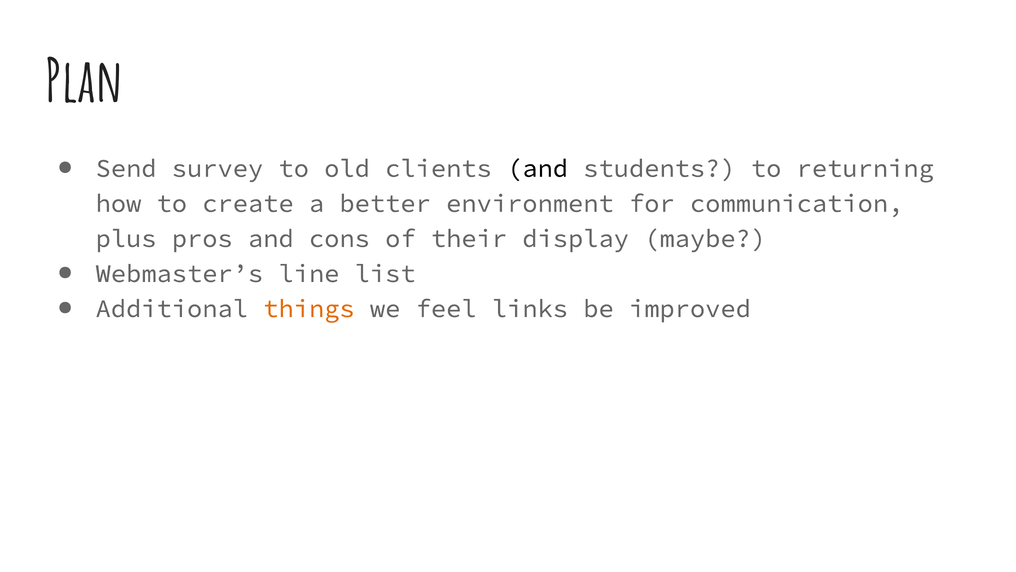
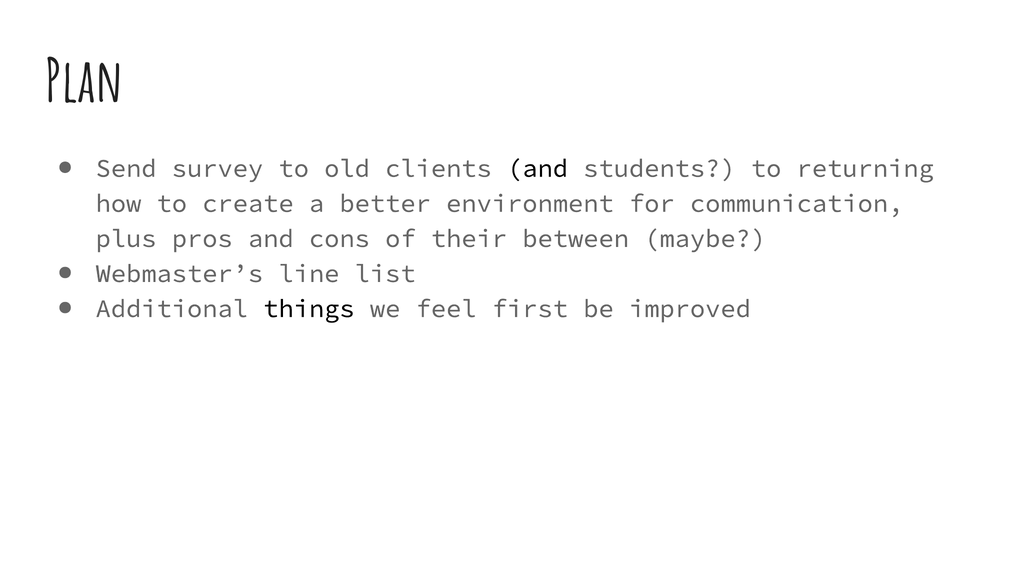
display: display -> between (576, 238)
things colour: orange -> black (309, 308)
links: links -> first (530, 308)
